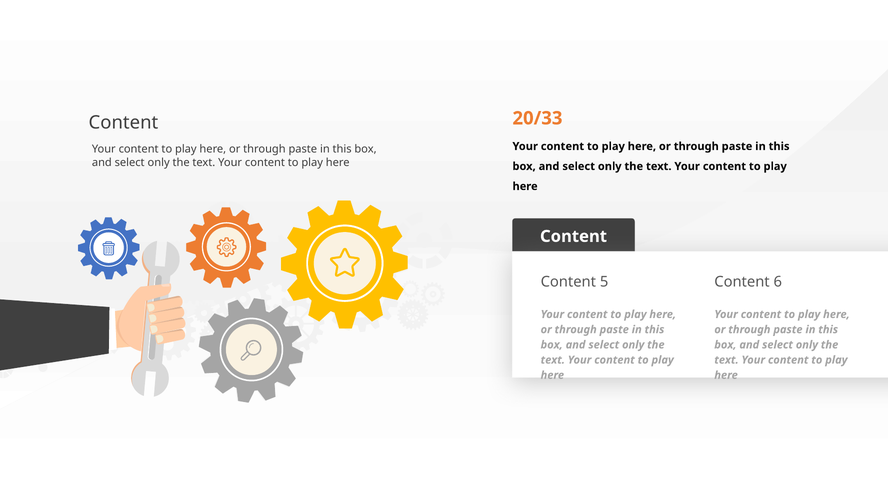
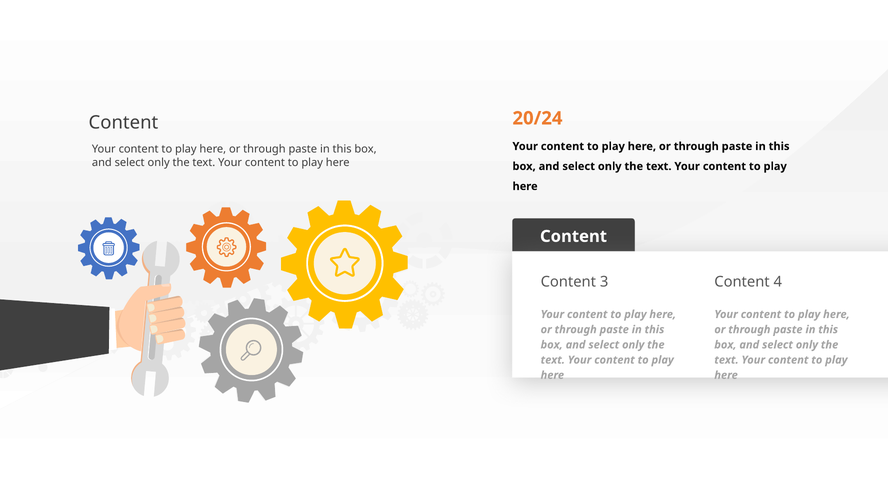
20/33: 20/33 -> 20/24 (537, 118)
5: 5 -> 3 (604, 282)
6: 6 -> 4 (778, 282)
